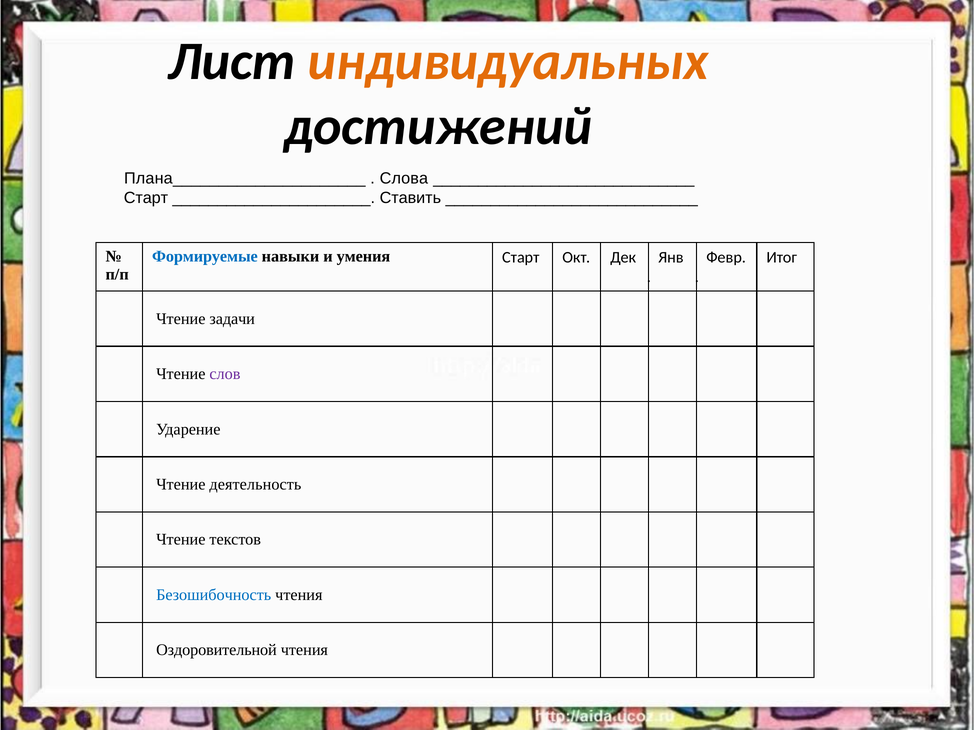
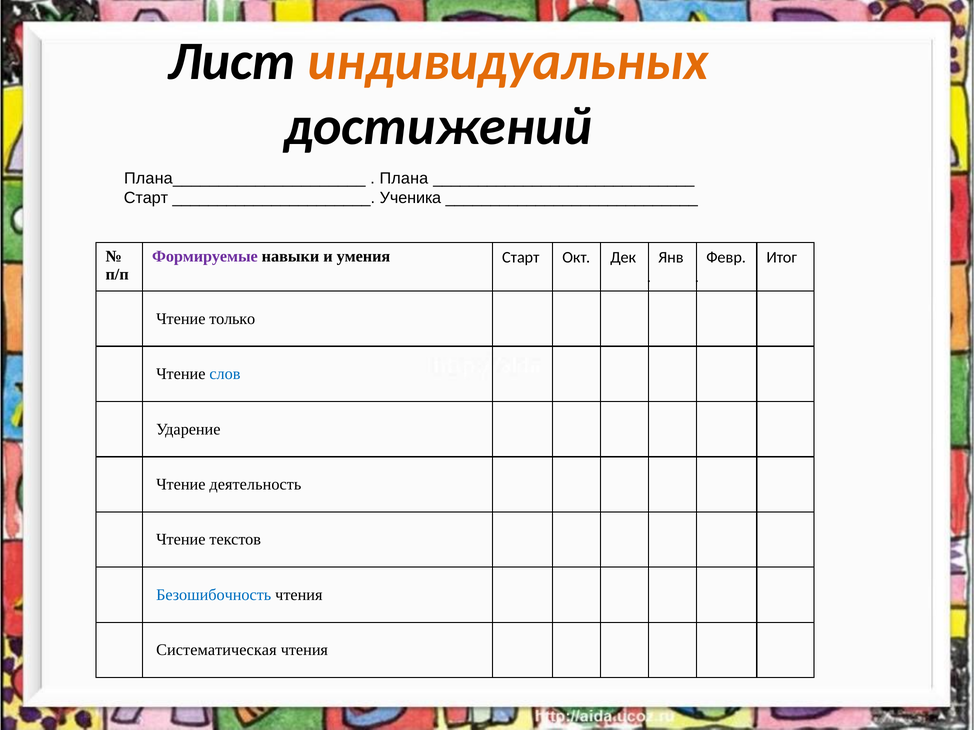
Слова: Слова -> Плана (404, 179)
Ставить: Ставить -> Ученика (410, 198)
Формируемые colour: blue -> purple (205, 256)
задачи: задачи -> только (232, 319)
слов colour: purple -> blue (225, 374)
Оздоровительной: Оздоровительной -> Систематическая (216, 650)
